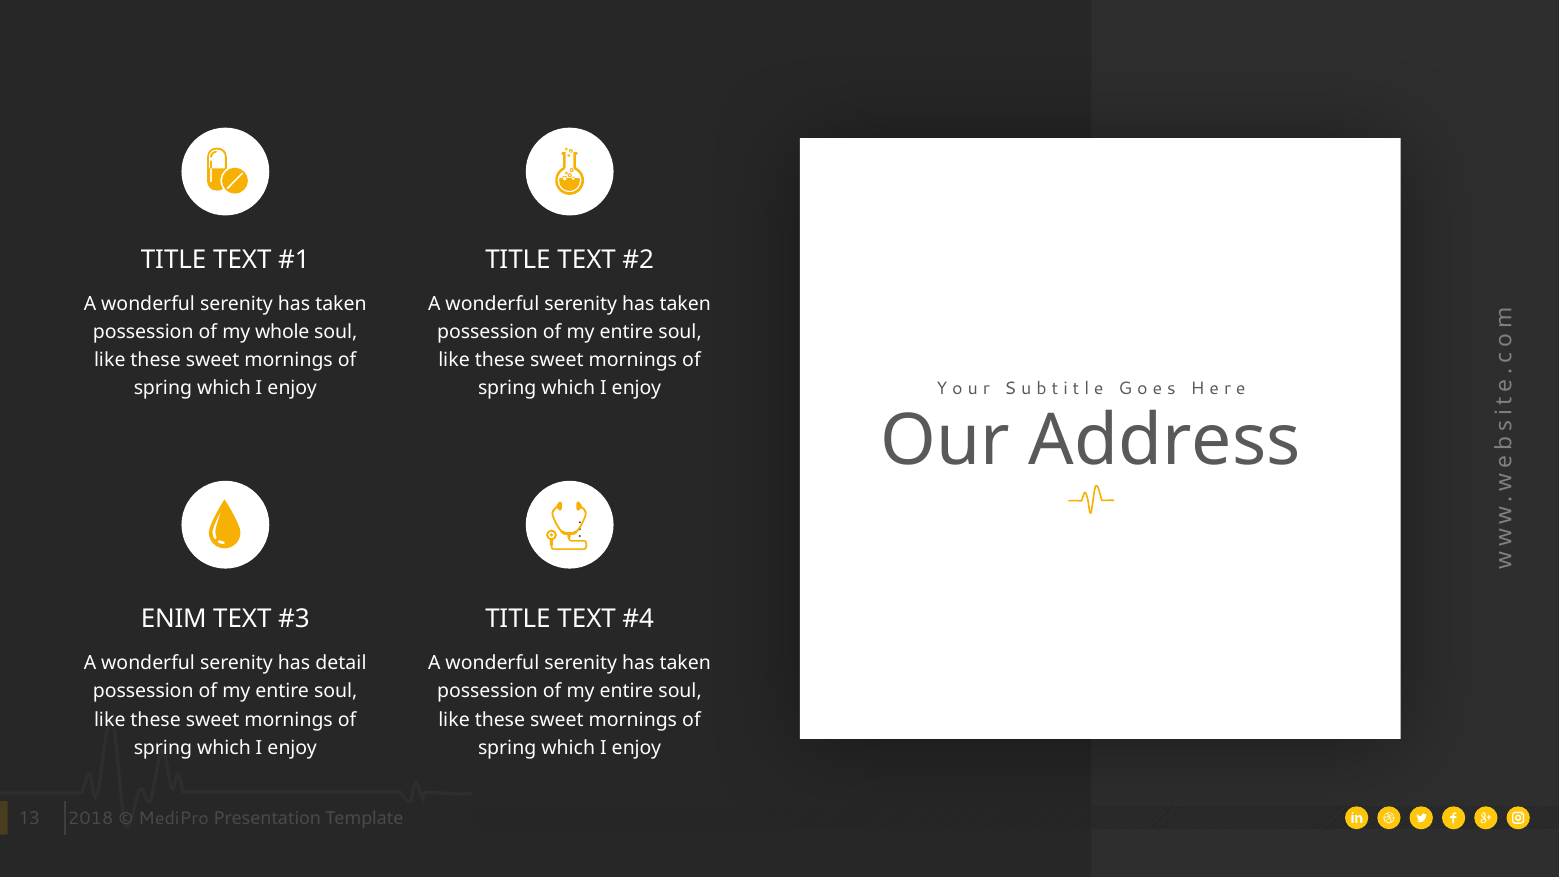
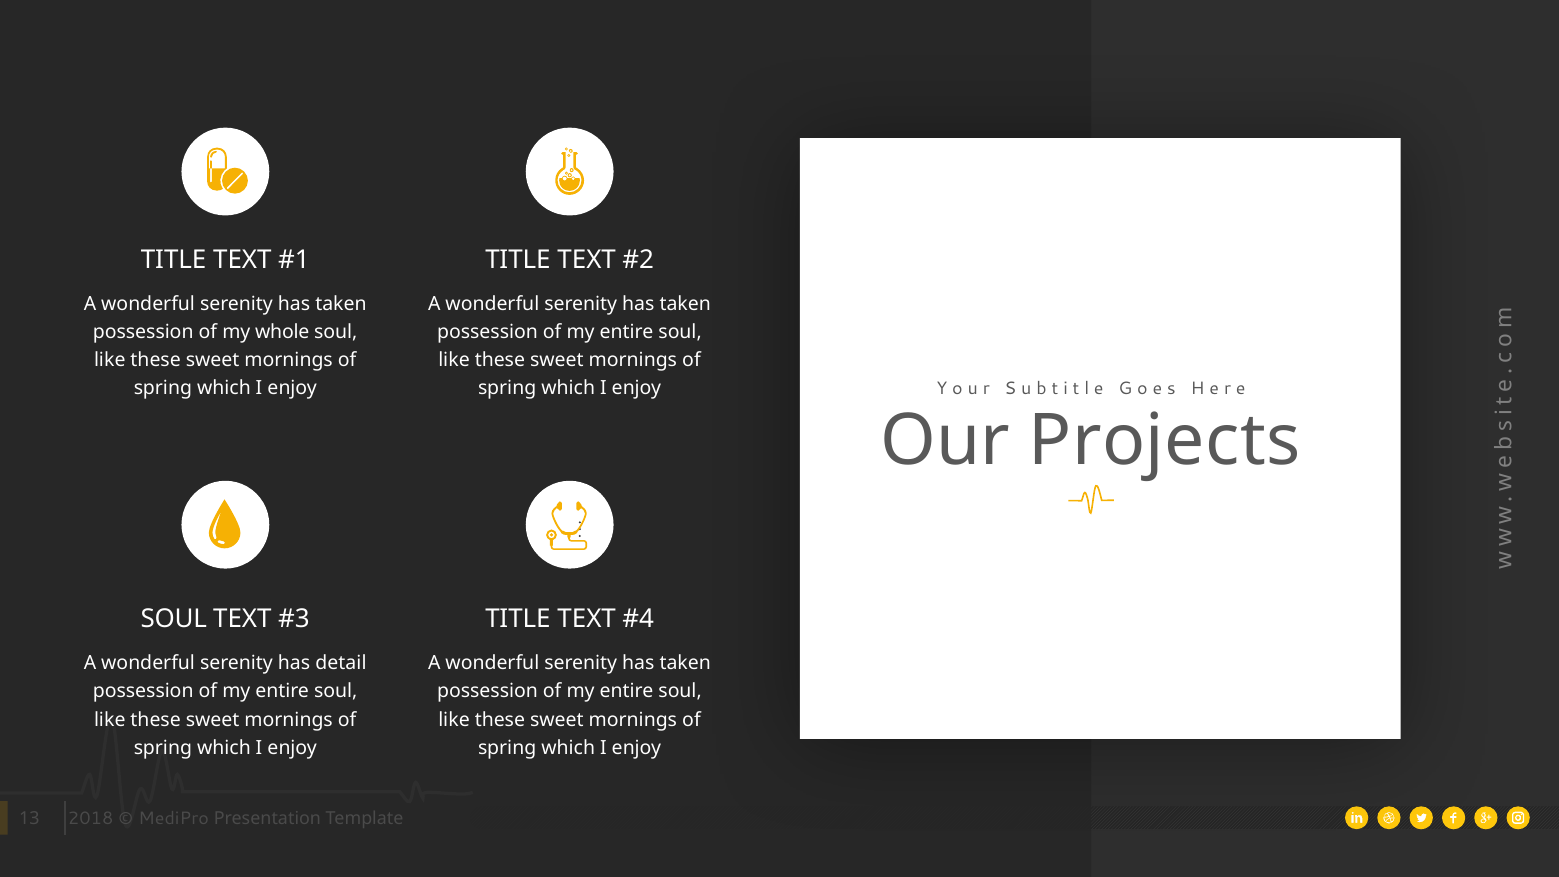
Address: Address -> Projects (1165, 441)
ENIM: ENIM -> SOUL (174, 619)
